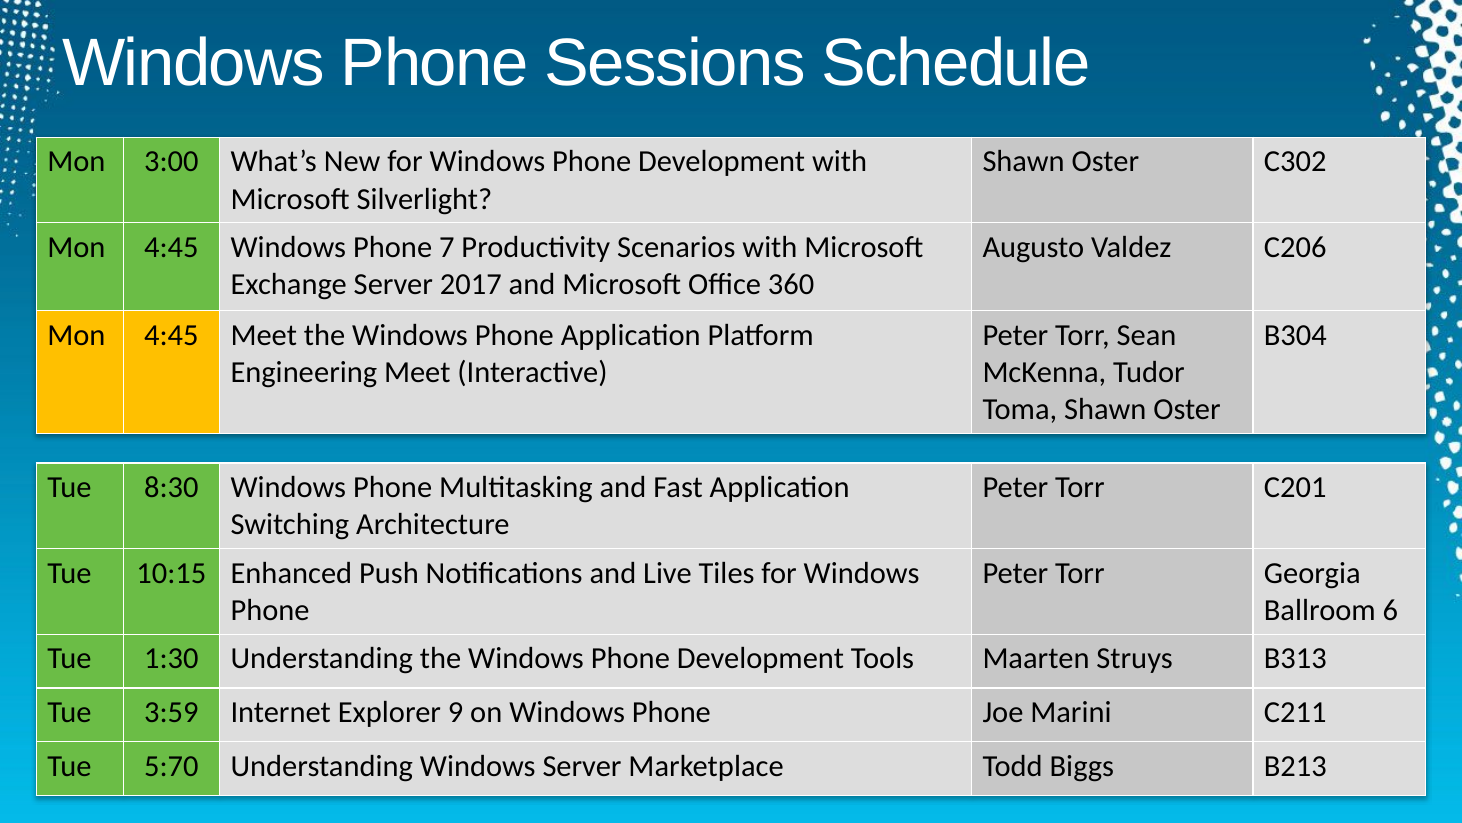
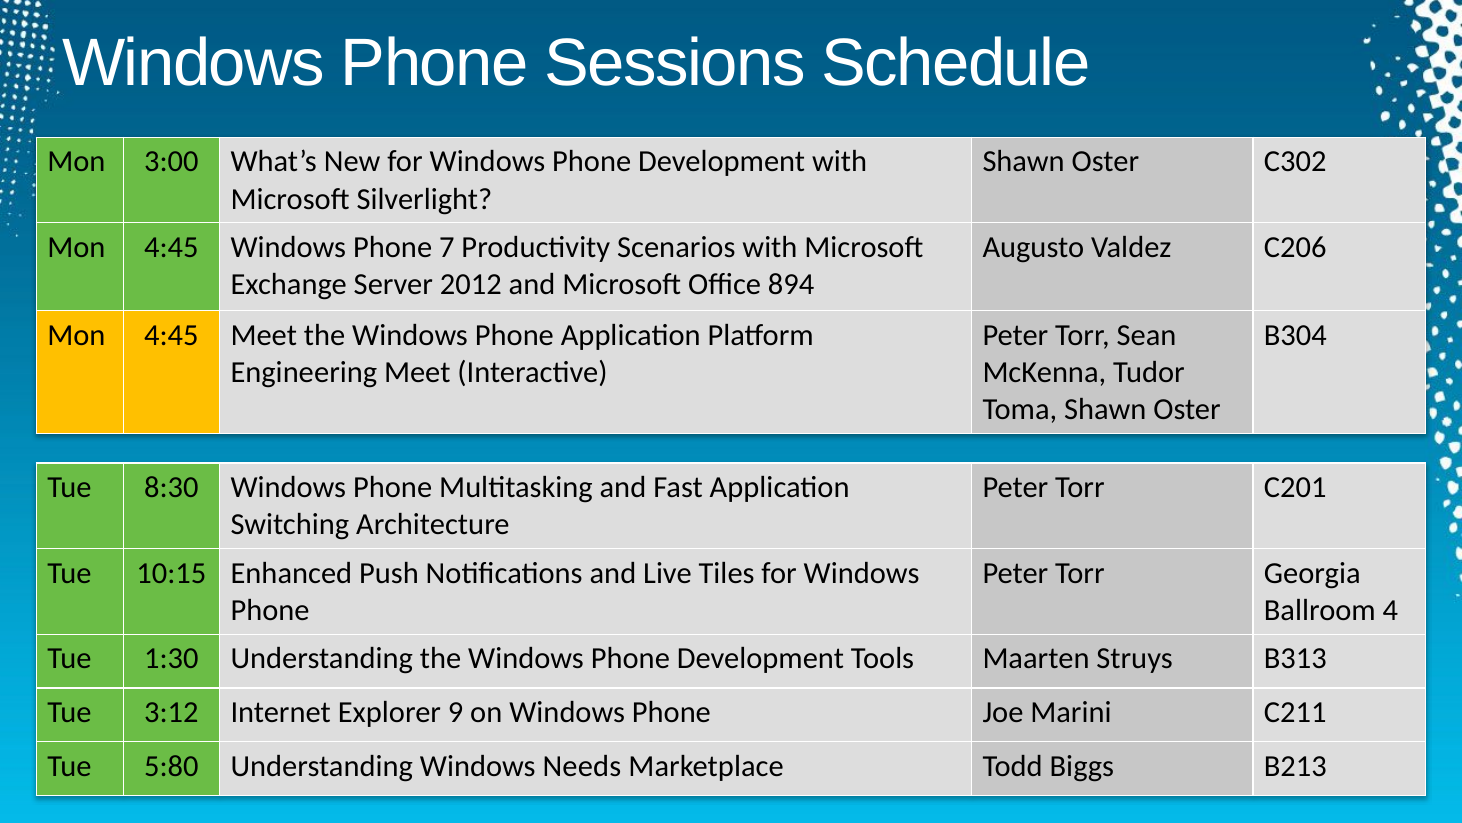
2017: 2017 -> 2012 (471, 285)
360: 360 -> 894 (791, 285)
6: 6 -> 4 (1390, 610)
3:59: 3:59 -> 3:12 (171, 712)
5:70: 5:70 -> 5:80 (171, 766)
Windows Server: Server -> Needs (582, 766)
